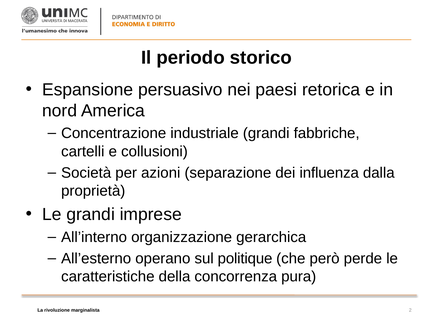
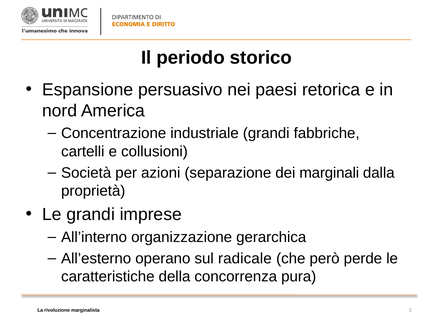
influenza: influenza -> marginali (329, 173)
politique: politique -> radicale (245, 258)
